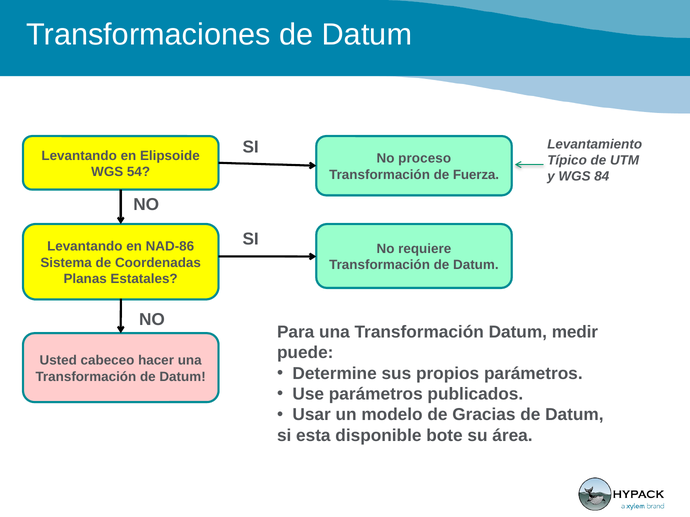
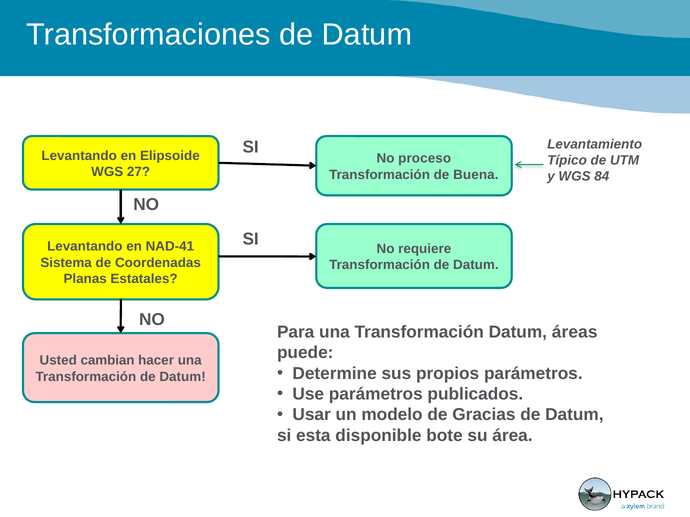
54: 54 -> 27 (139, 172)
Fuerza: Fuerza -> Buena (476, 175)
NAD-86: NAD-86 -> NAD-41 (170, 247)
medir: medir -> áreas (575, 332)
cabeceo: cabeceo -> cambian (108, 361)
